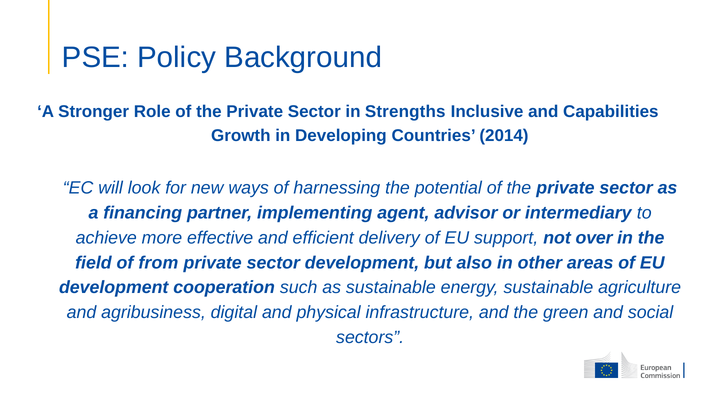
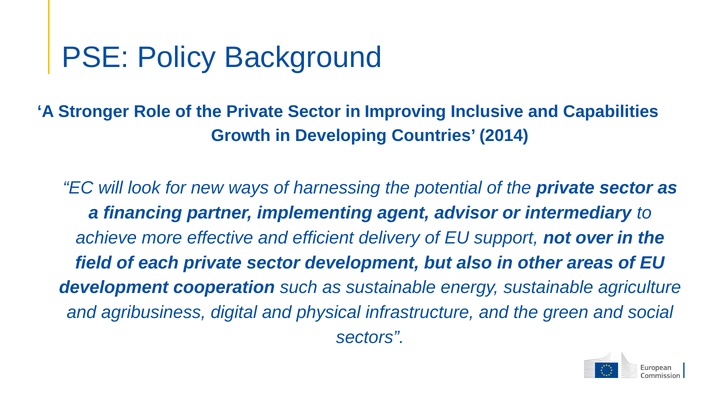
Strengths: Strengths -> Improving (405, 112)
from: from -> each (158, 263)
